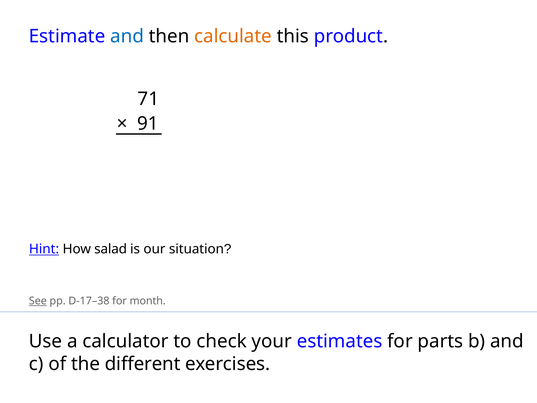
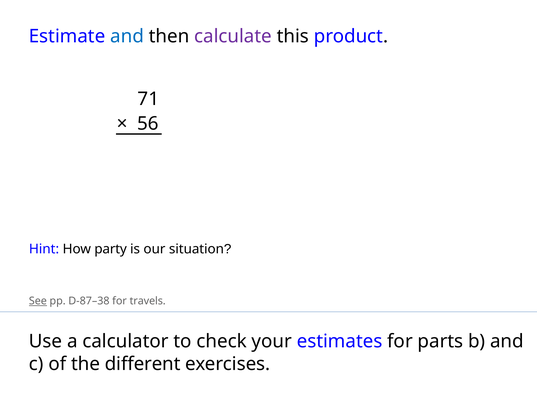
calculate colour: orange -> purple (233, 36)
91: 91 -> 56 (148, 124)
Hint underline: present -> none (44, 249)
salad: salad -> party (111, 249)
D-17–38: D-17–38 -> D-87–38 (89, 301)
month: month -> travels (148, 301)
